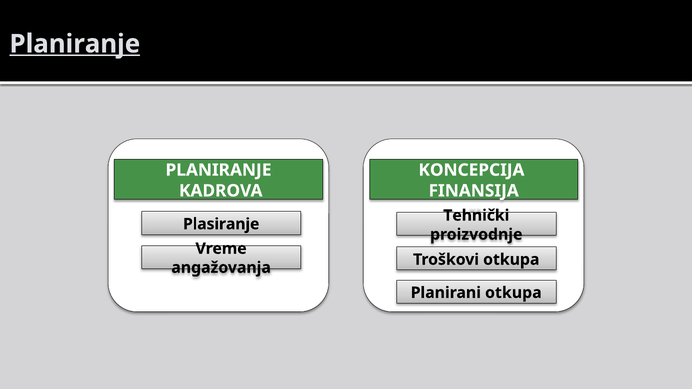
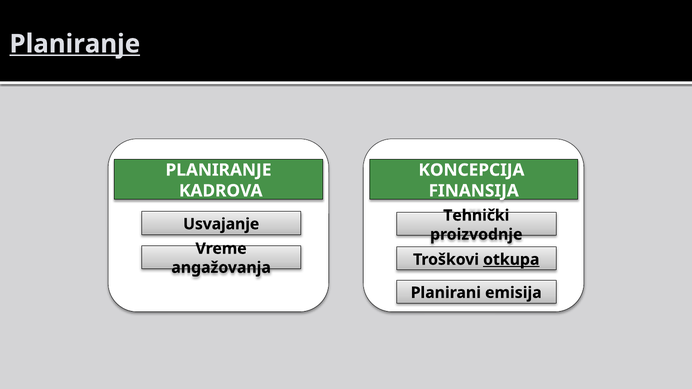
Plasiranje: Plasiranje -> Usvajanje (221, 224)
otkupa underline: none -> present (511, 260)
Planirani otkupa: otkupa -> emisija (513, 293)
